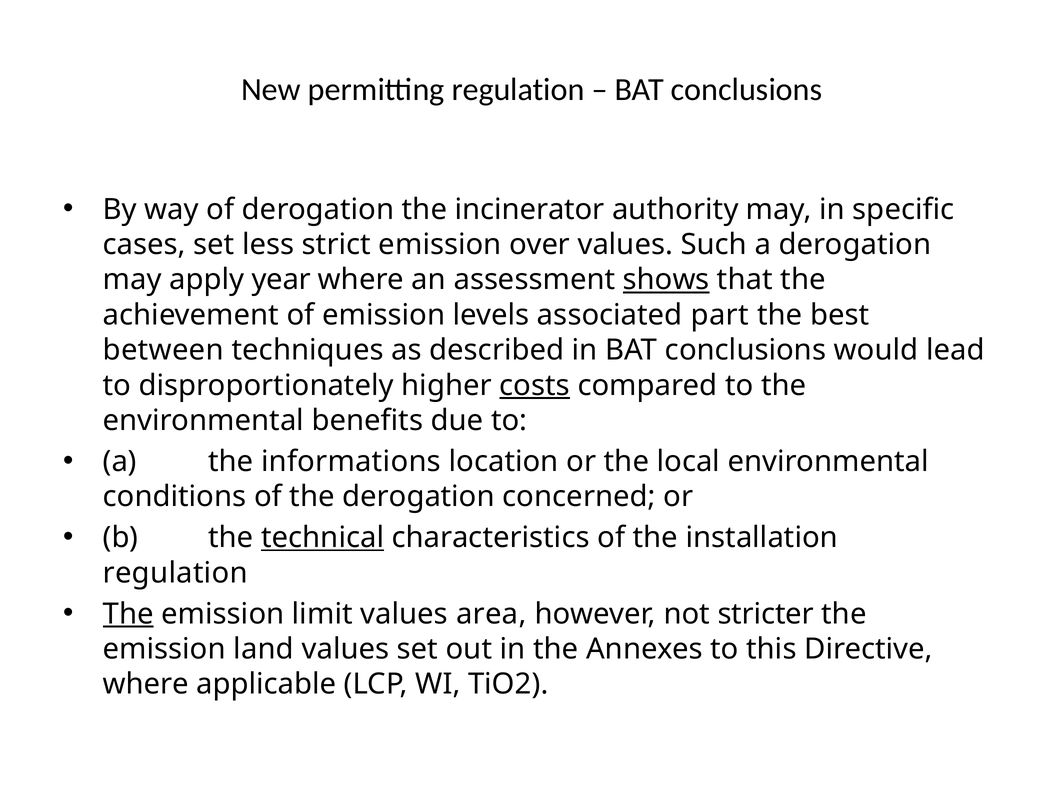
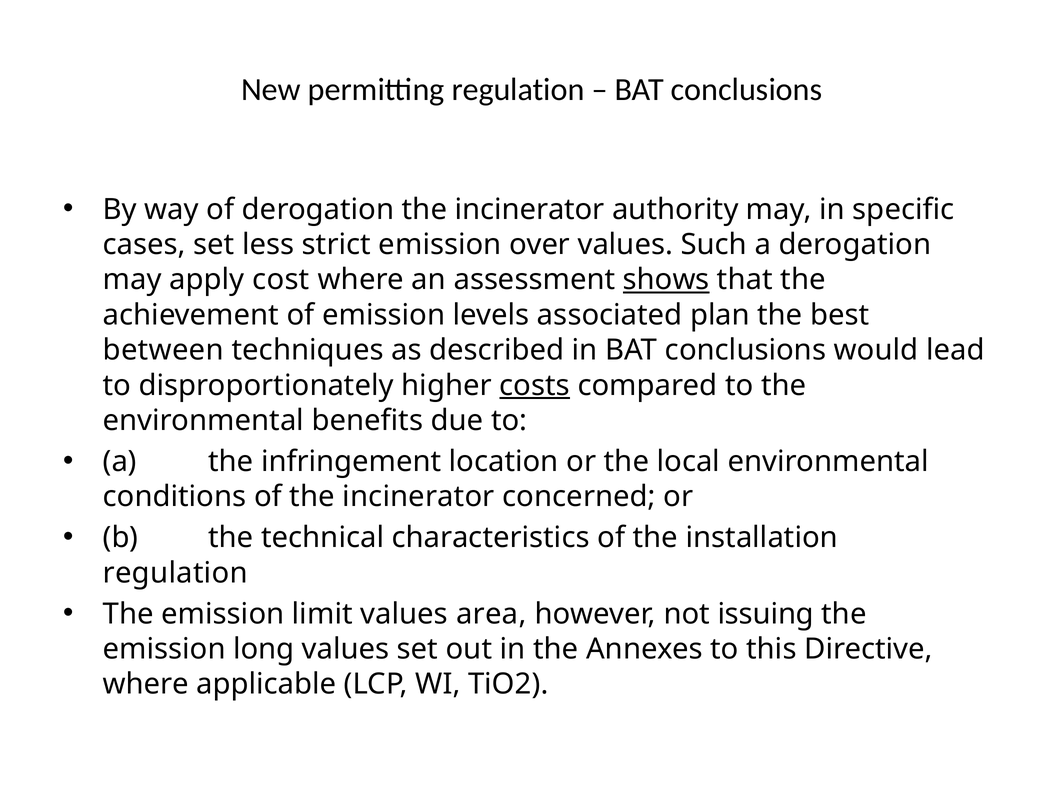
year: year -> cost (281, 280)
part: part -> plan (720, 315)
informations: informations -> infringement (351, 461)
of the derogation: derogation -> incinerator (418, 496)
technical underline: present -> none (323, 537)
The underline: present -> none (128, 614)
stricter: stricter -> issuing (766, 614)
land: land -> long (264, 649)
